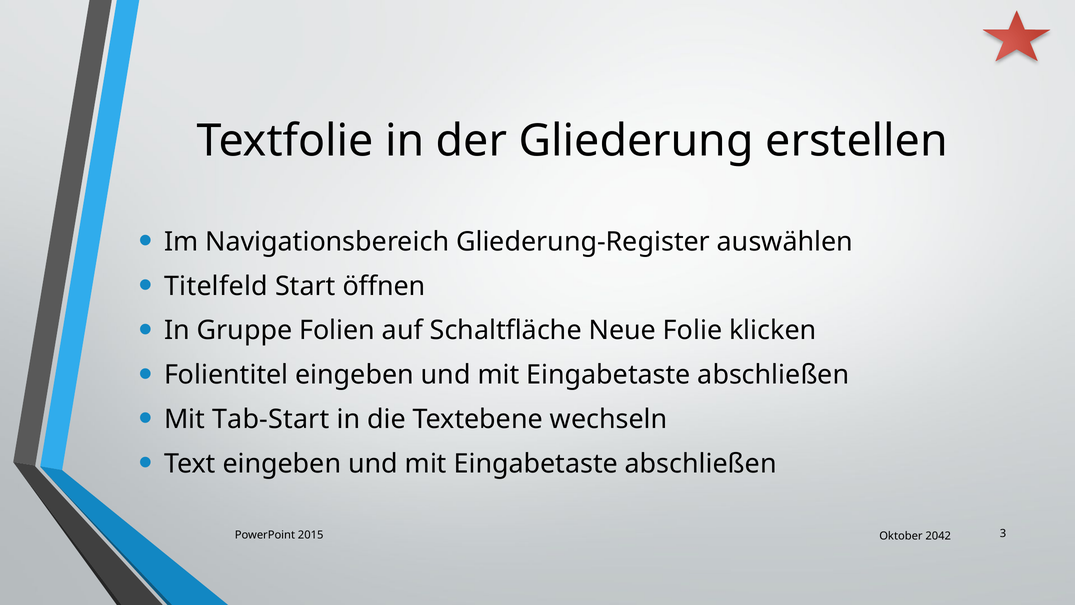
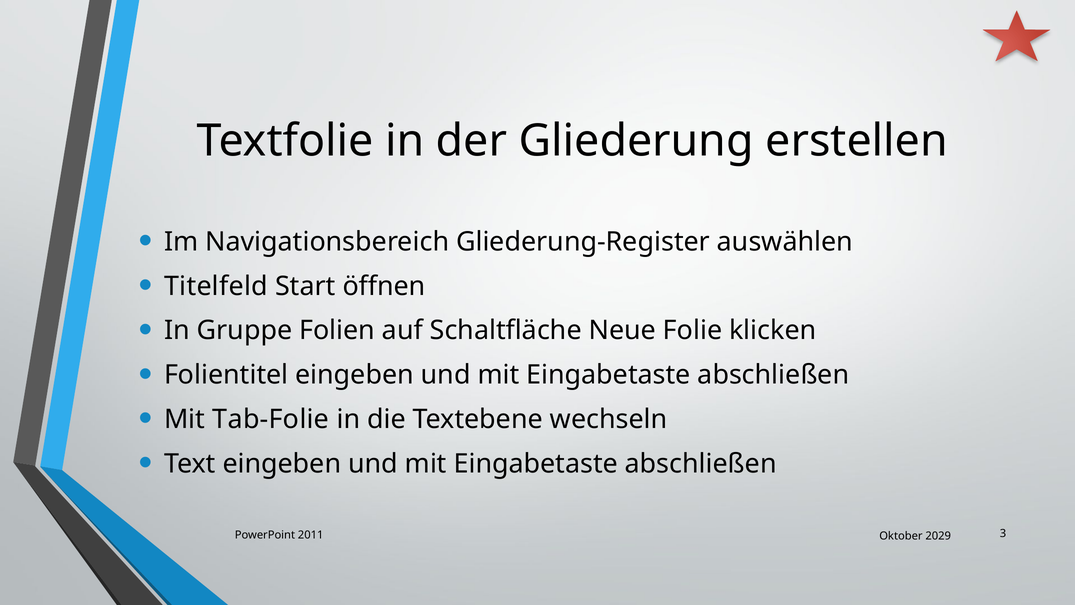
Tab-Start: Tab-Start -> Tab-Folie (271, 419)
2015: 2015 -> 2011 (311, 535)
2042: 2042 -> 2029 (938, 536)
